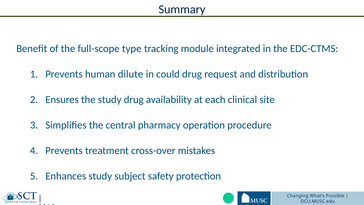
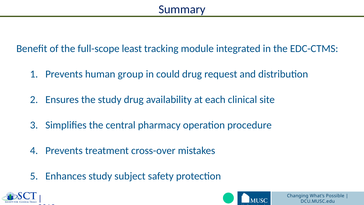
type: type -> least (132, 48)
dilute: dilute -> group (131, 74)
